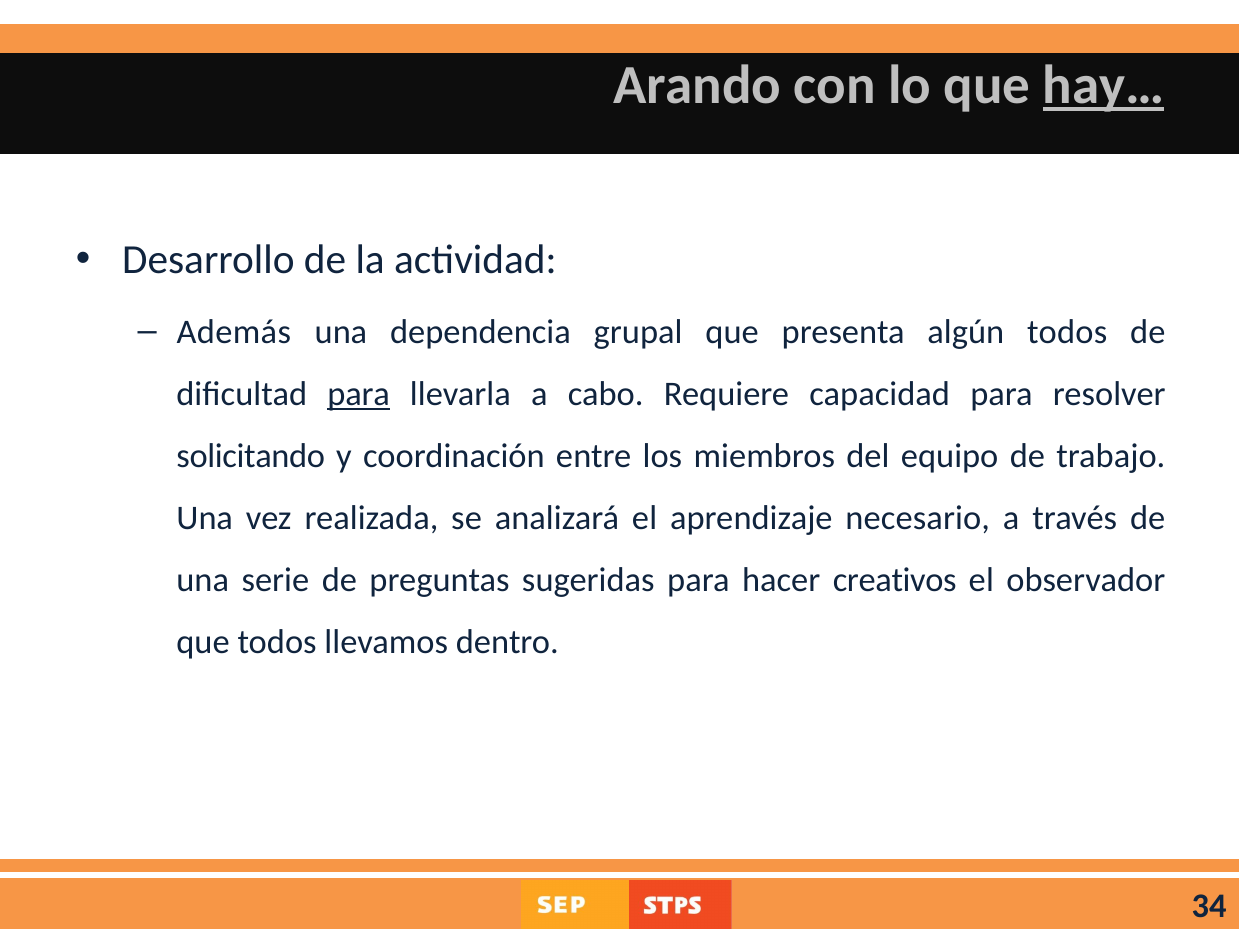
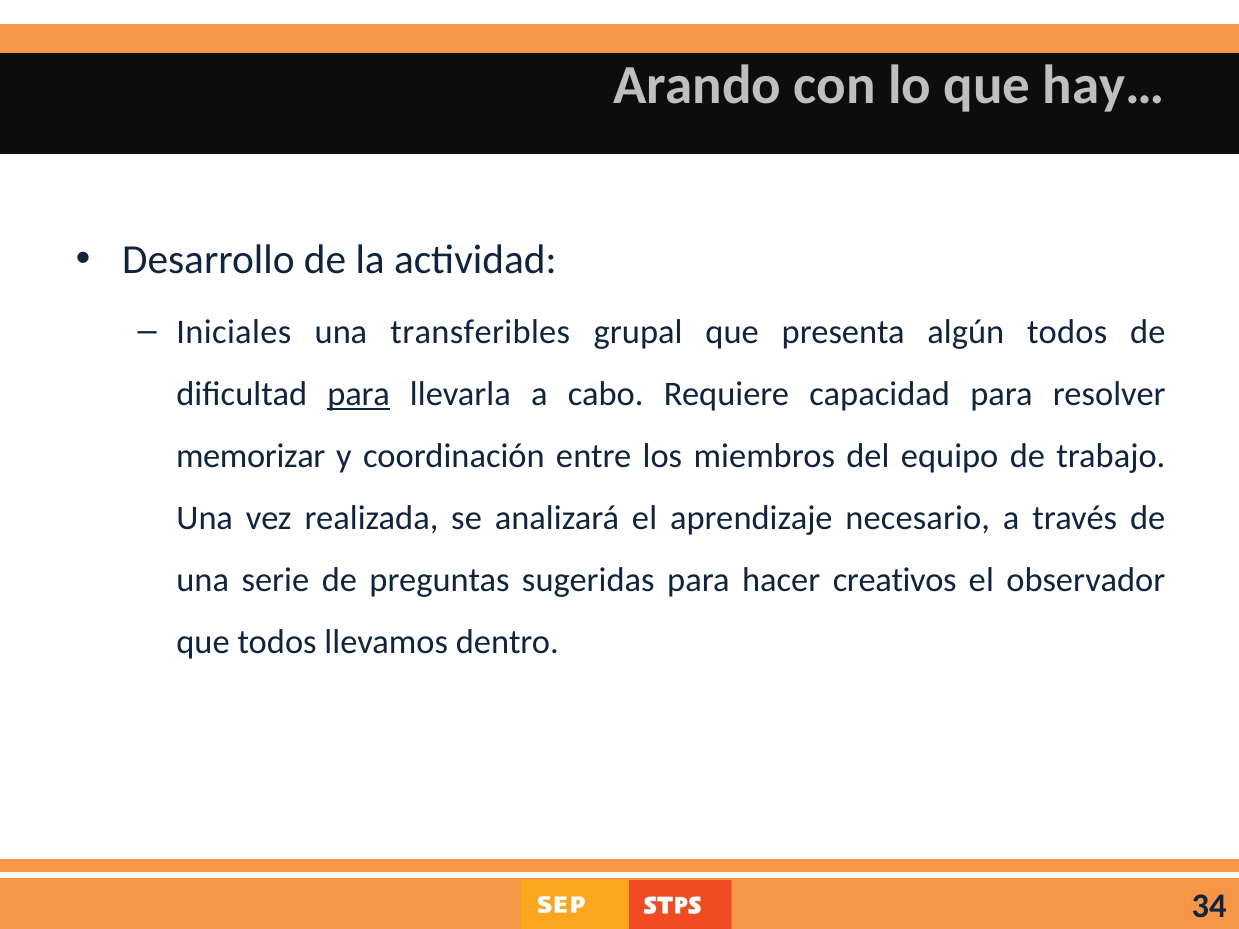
hay… underline: present -> none (1104, 85)
Además: Además -> Iniciales (234, 332)
dependencia: dependencia -> transferibles (480, 332)
solicitando: solicitando -> memorizar (251, 456)
